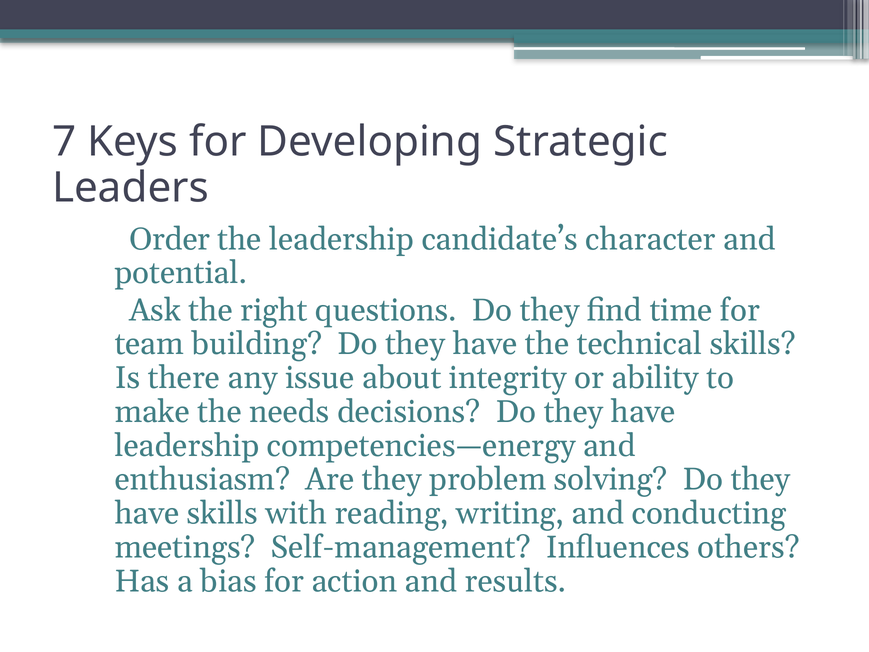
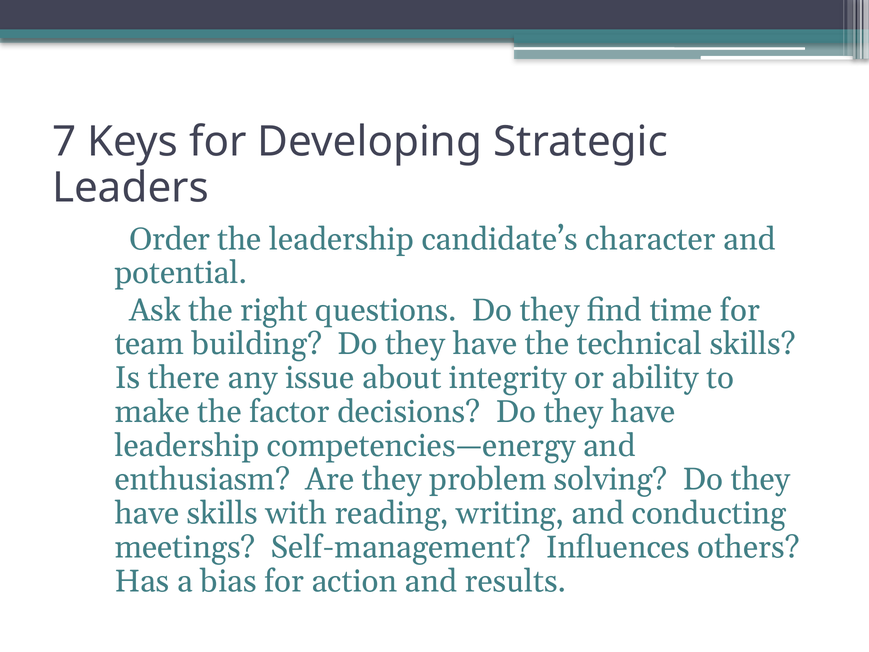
needs: needs -> factor (289, 412)
